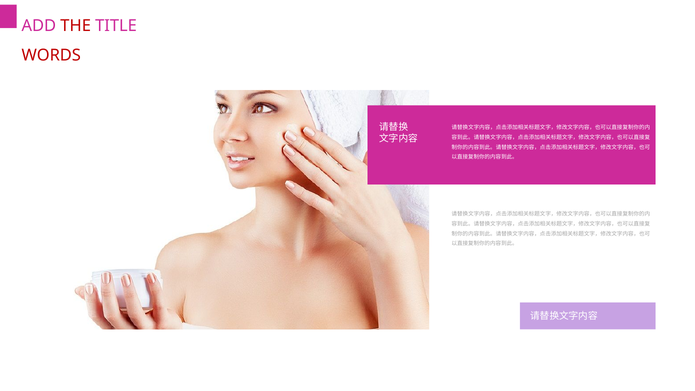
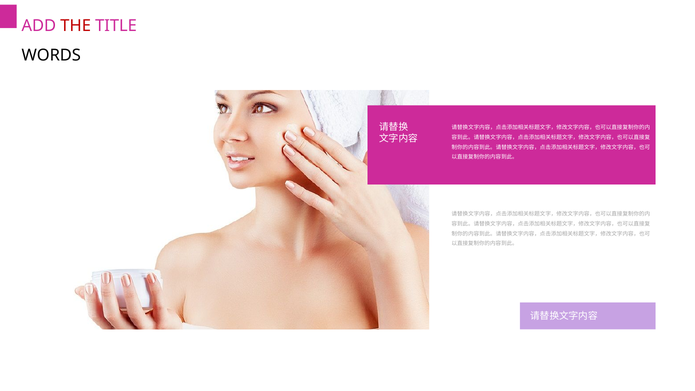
WORDS colour: red -> black (51, 55)
